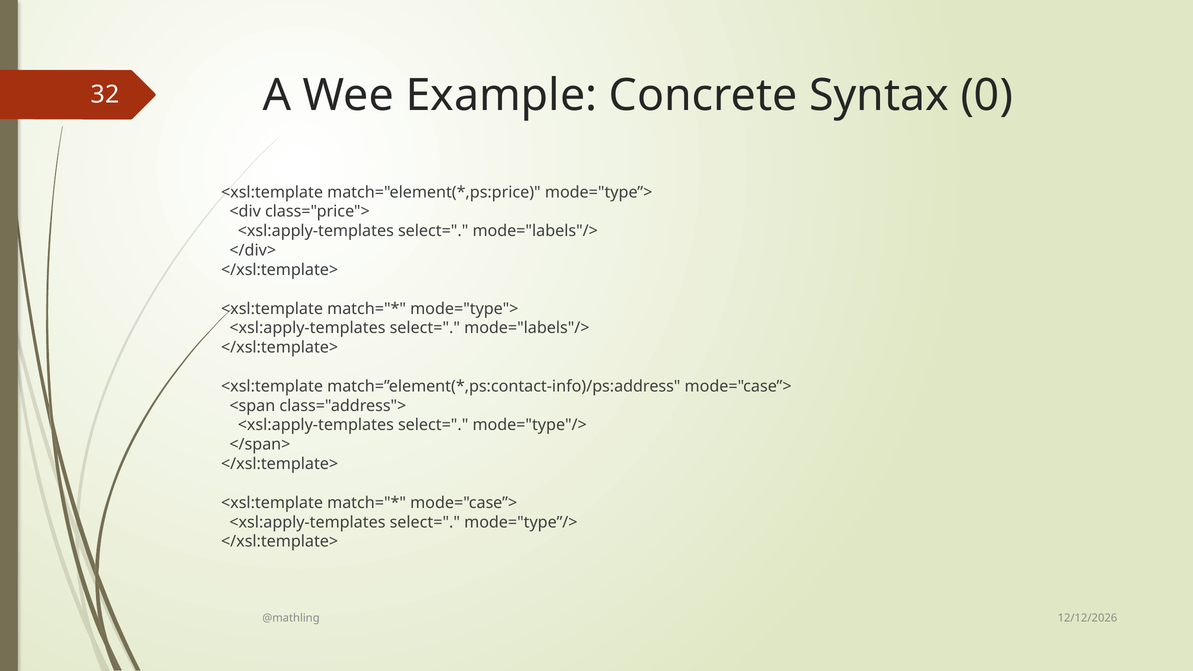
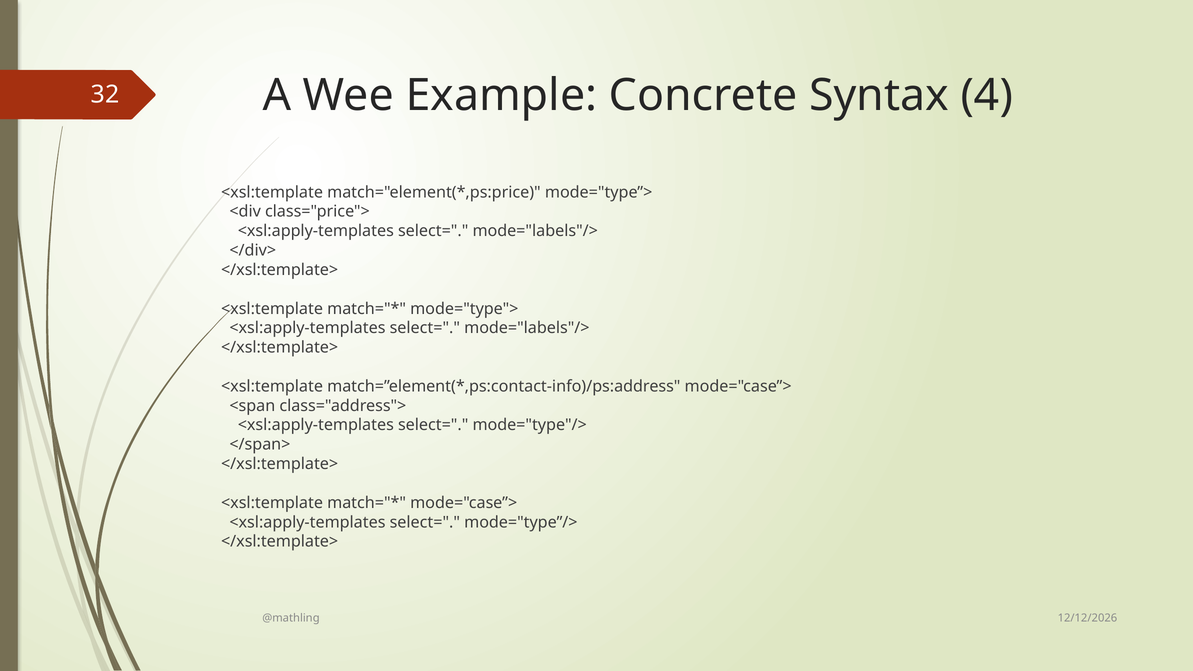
0: 0 -> 4 (987, 96)
